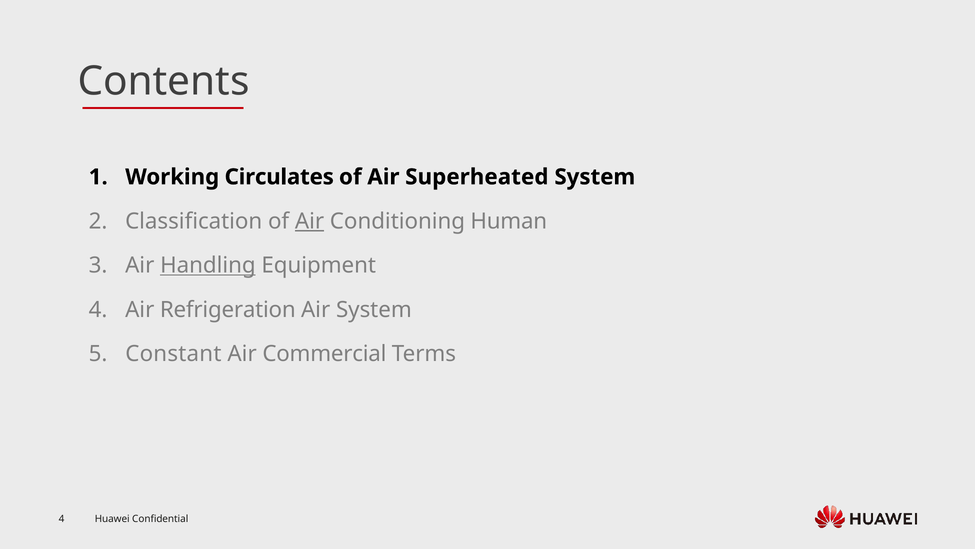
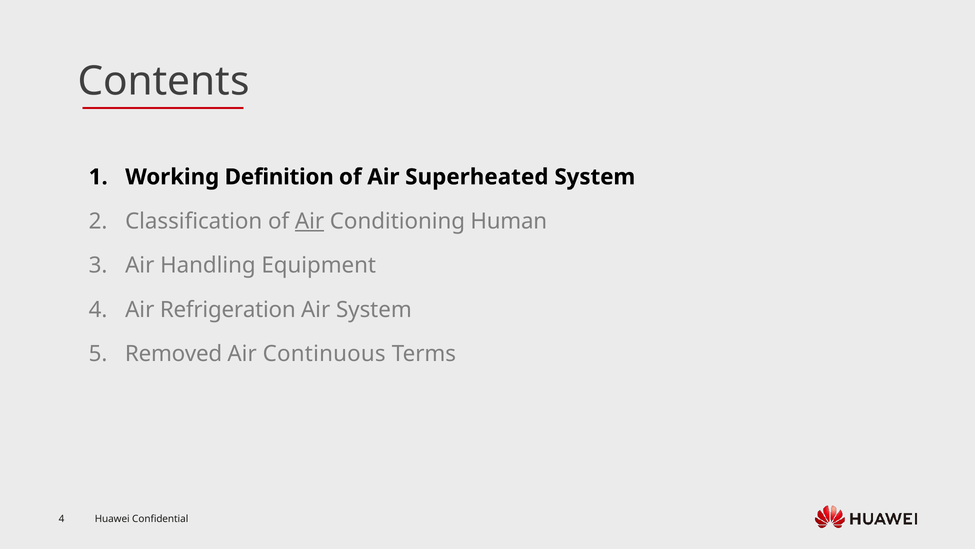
Circulates: Circulates -> Definition (279, 177)
Handling underline: present -> none (208, 265)
Constant: Constant -> Removed (174, 354)
Commercial: Commercial -> Continuous (324, 354)
